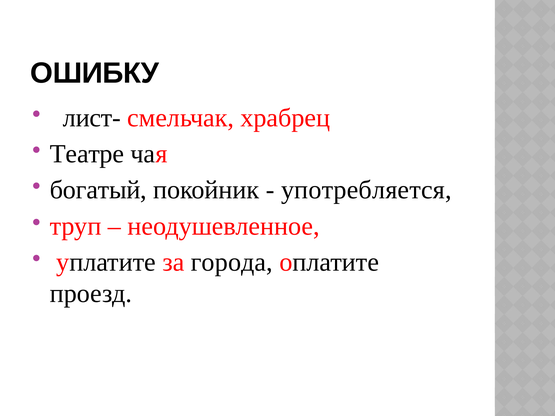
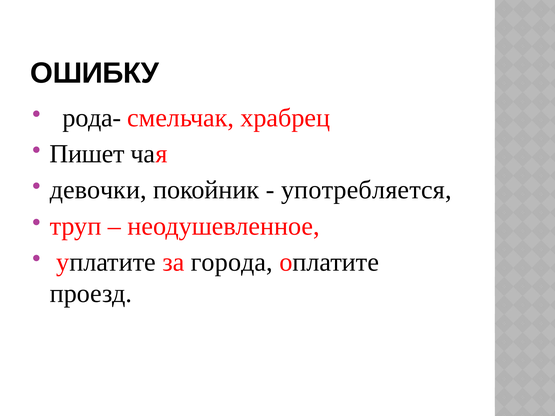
лист-: лист- -> рода- (92, 118)
Театре: Театре -> Пишет (87, 154)
богатый: богатый -> девочки (98, 190)
